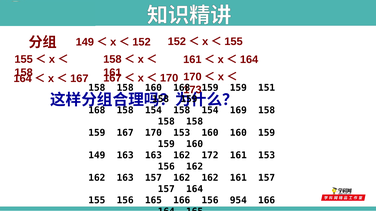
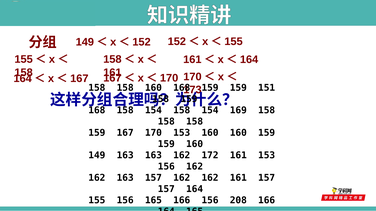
954: 954 -> 208 (238, 201)
